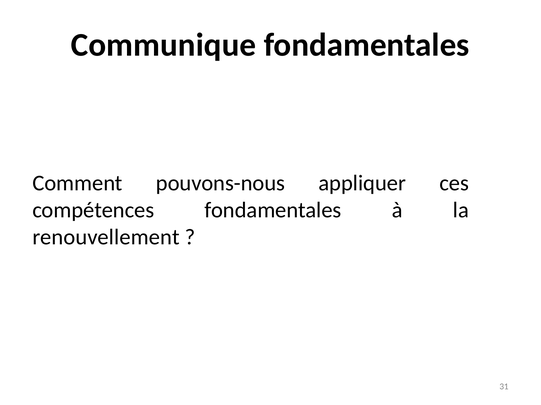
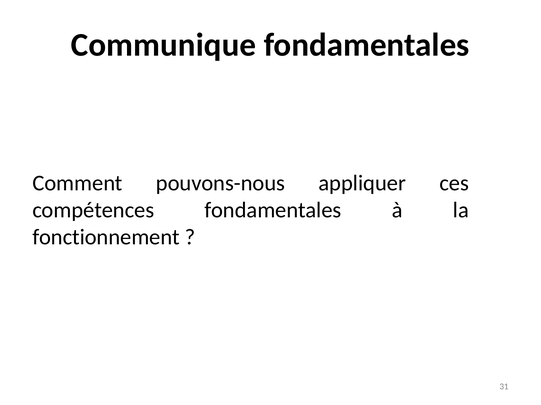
renouvellement: renouvellement -> fonctionnement (106, 238)
